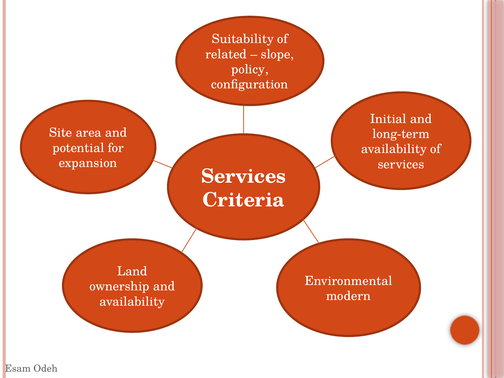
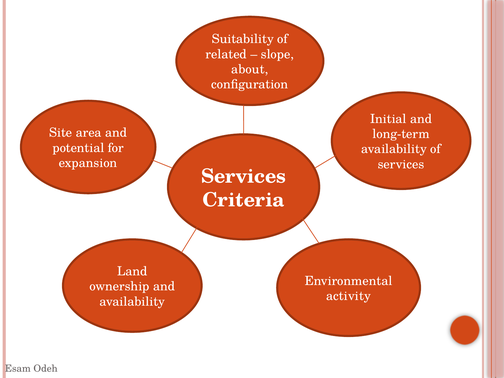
policy: policy -> about (250, 69)
modern: modern -> activity (348, 296)
